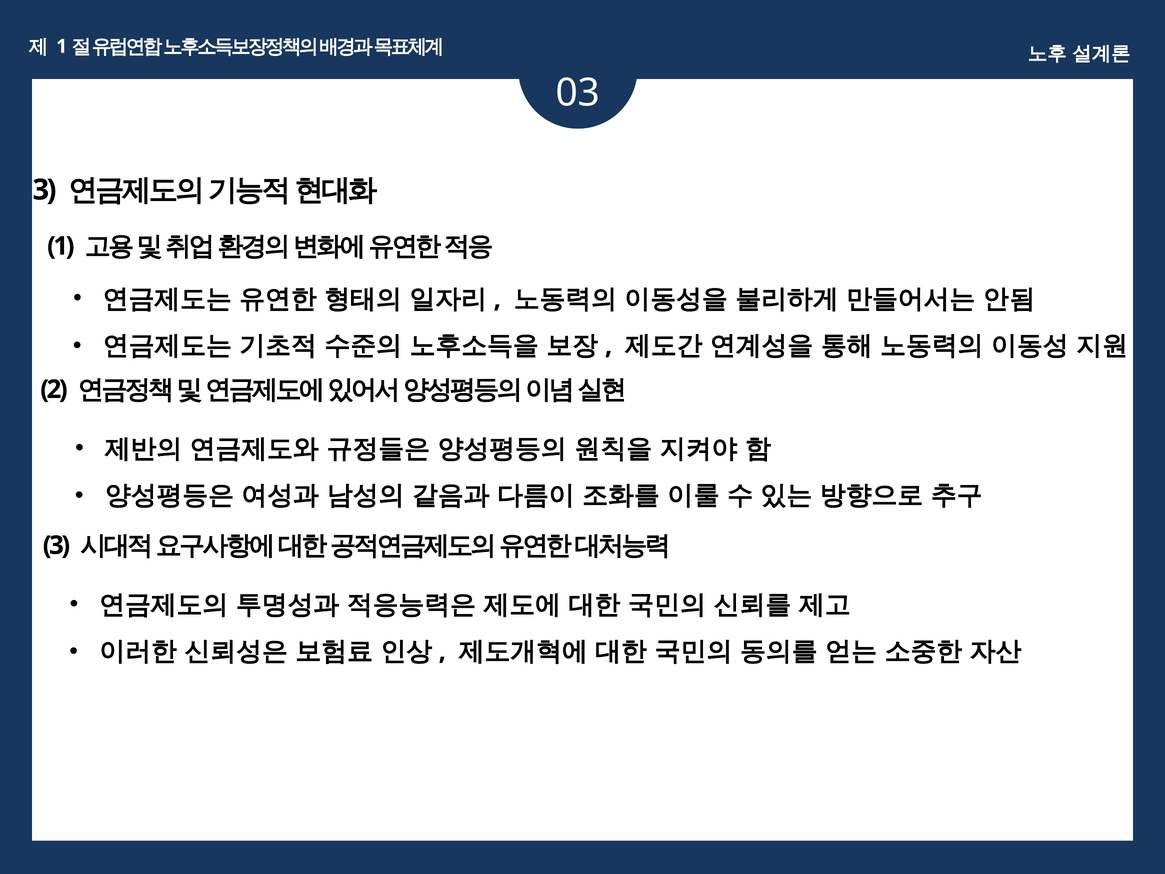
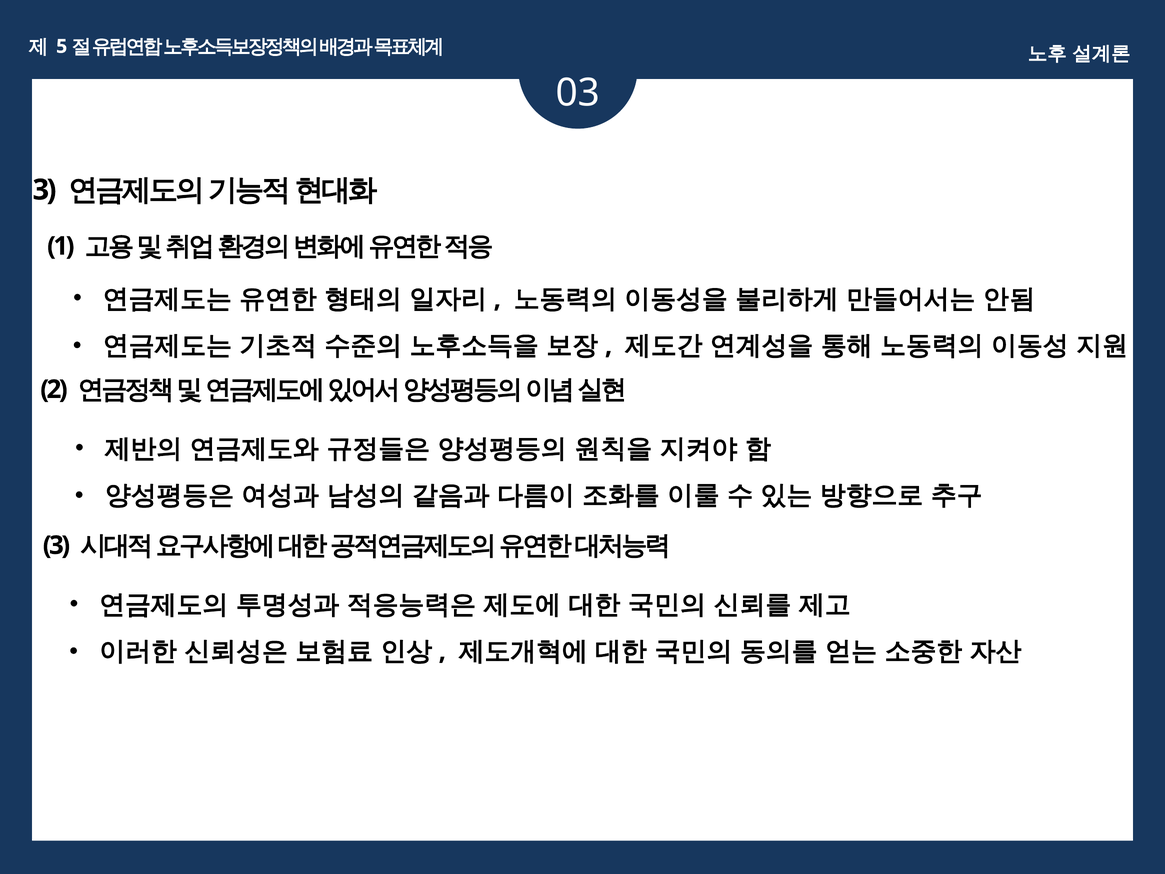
1: 1 -> 5 (62, 46)
